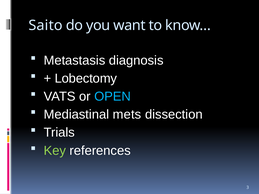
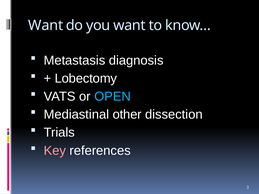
Saito: Saito -> Want (46, 25)
mets: mets -> other (127, 115)
Key colour: light green -> pink (55, 151)
